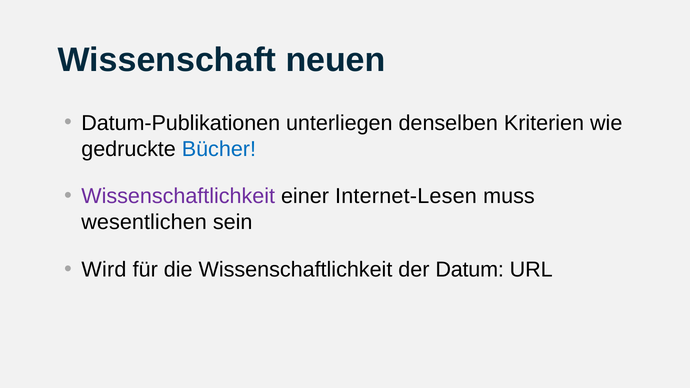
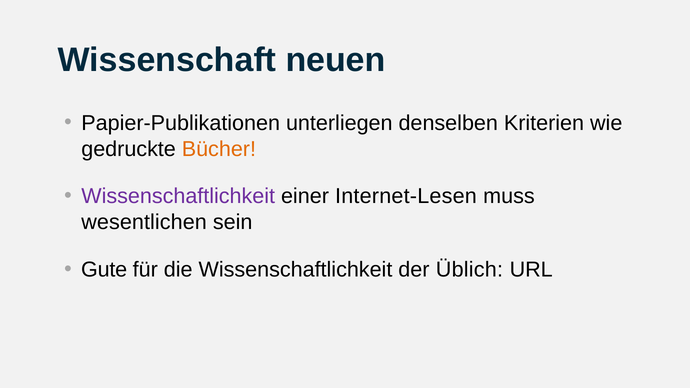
Datum-Publikationen: Datum-Publikationen -> Papier-Publikationen (181, 123)
Bücher colour: blue -> orange (219, 149)
Wird: Wird -> Gute (104, 270)
Datum: Datum -> Üblich (469, 270)
